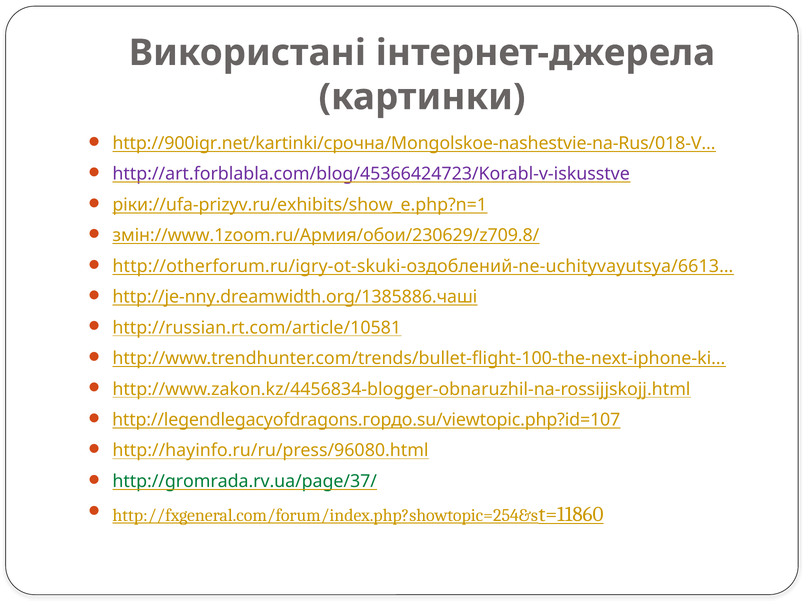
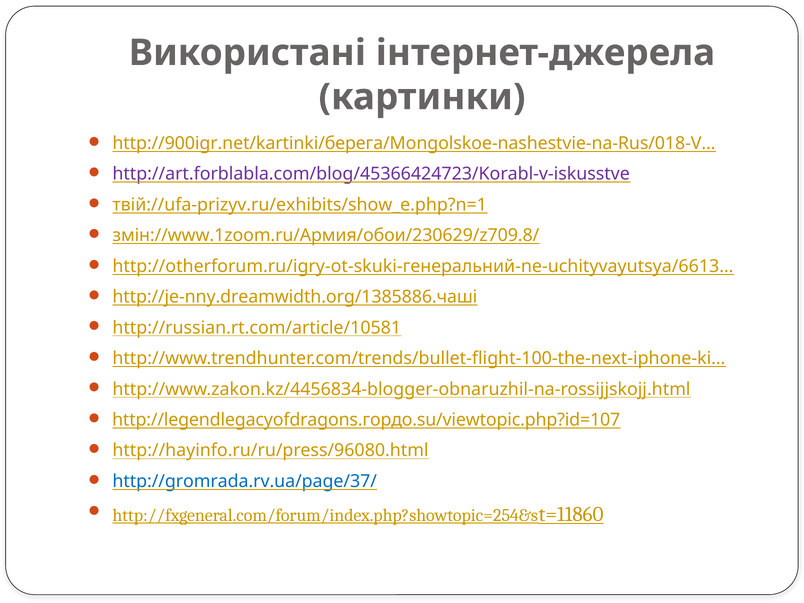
http://900igr.net/kartinki/срочна/Mongolskoe-nashestvie-na-Rus/018-V…: http://900igr.net/kartinki/срочна/Mongolskoe-nashestvie-na-Rus/018-V… -> http://900igr.net/kartinki/берега/Mongolskoe-nashestvie-na-Rus/018-V… (414, 143)
ріки://ufa-prizyv.ru/exhibits/show_e.php?n=1: ріки://ufa-prizyv.ru/exhibits/show_e.php?n=1 -> твій://ufa-prizyv.ru/exhibits/show_e.php?n=1 (300, 205)
http://otherforum.ru/igry-ot-skuki-оздоблений-ne-uchityvayutsya/6613…: http://otherforum.ru/igry-ot-skuki-оздоблений-ne-uchityvayutsya/6613… -> http://otherforum.ru/igry-ot-skuki-генеральний-ne-uchityvayutsya/6613… (423, 266)
http://gromrada.rv.ua/page/37/ colour: green -> blue (245, 481)
